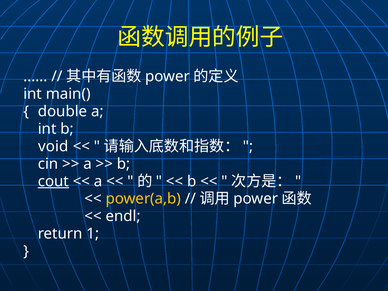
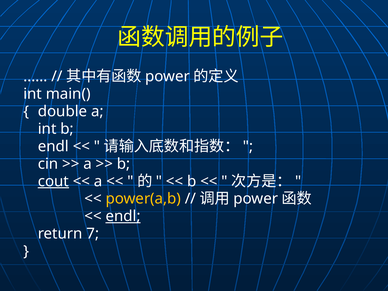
void: void -> endl (53, 146)
endl underline: none -> present (123, 216)
1: 1 -> 7 (93, 234)
